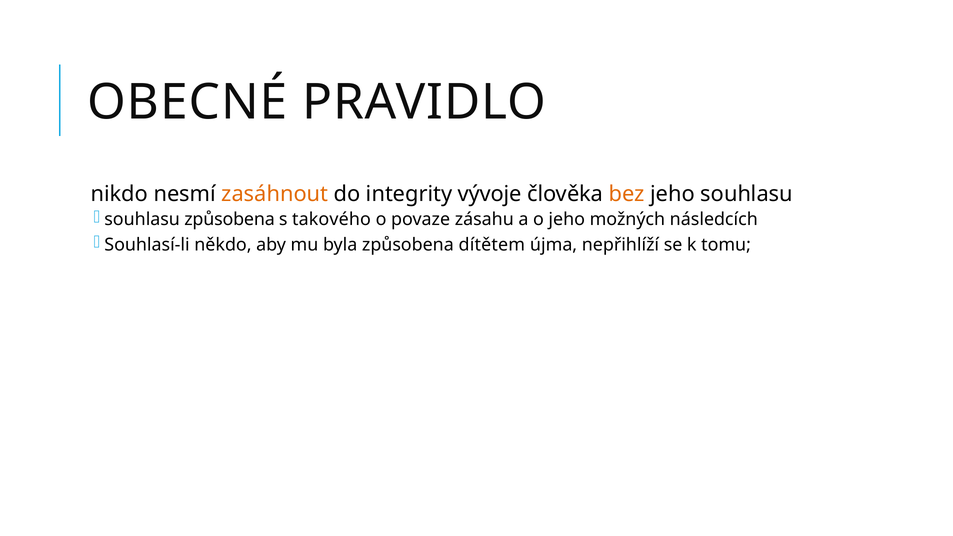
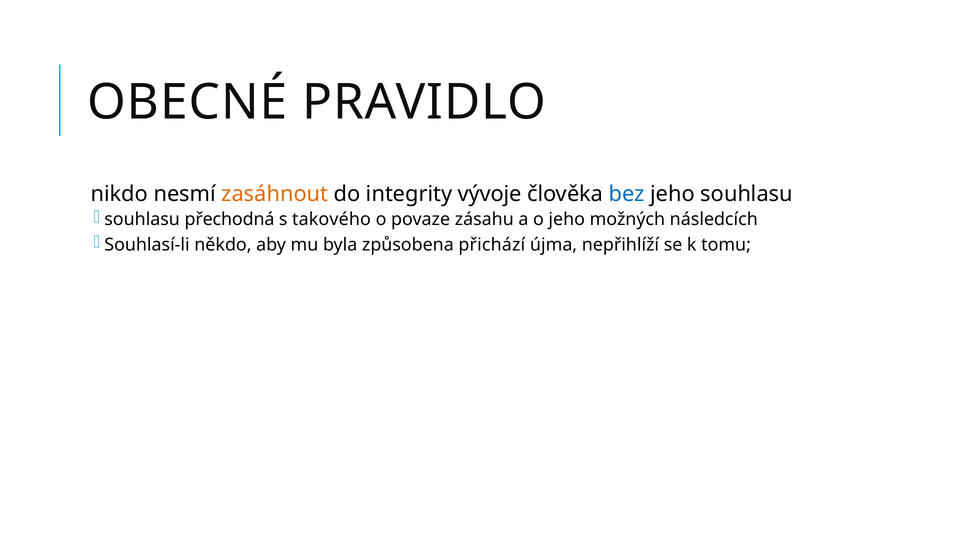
bez colour: orange -> blue (627, 194)
souhlasu způsobena: způsobena -> přechodná (230, 219)
dítětem: dítětem -> přichází (492, 245)
